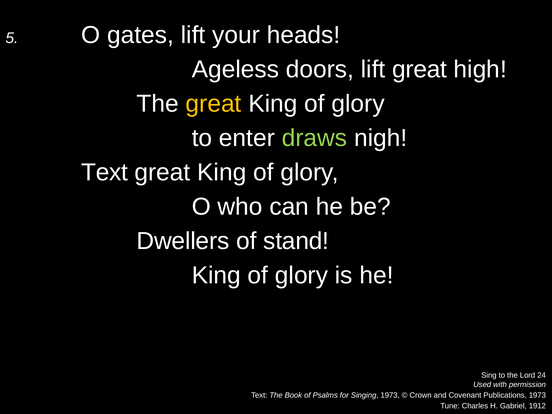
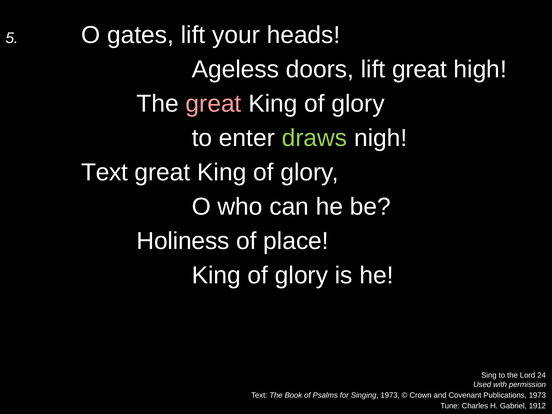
great colour: yellow -> pink (214, 104)
Dwellers: Dwellers -> Holiness (183, 241)
stand: stand -> place (296, 241)
